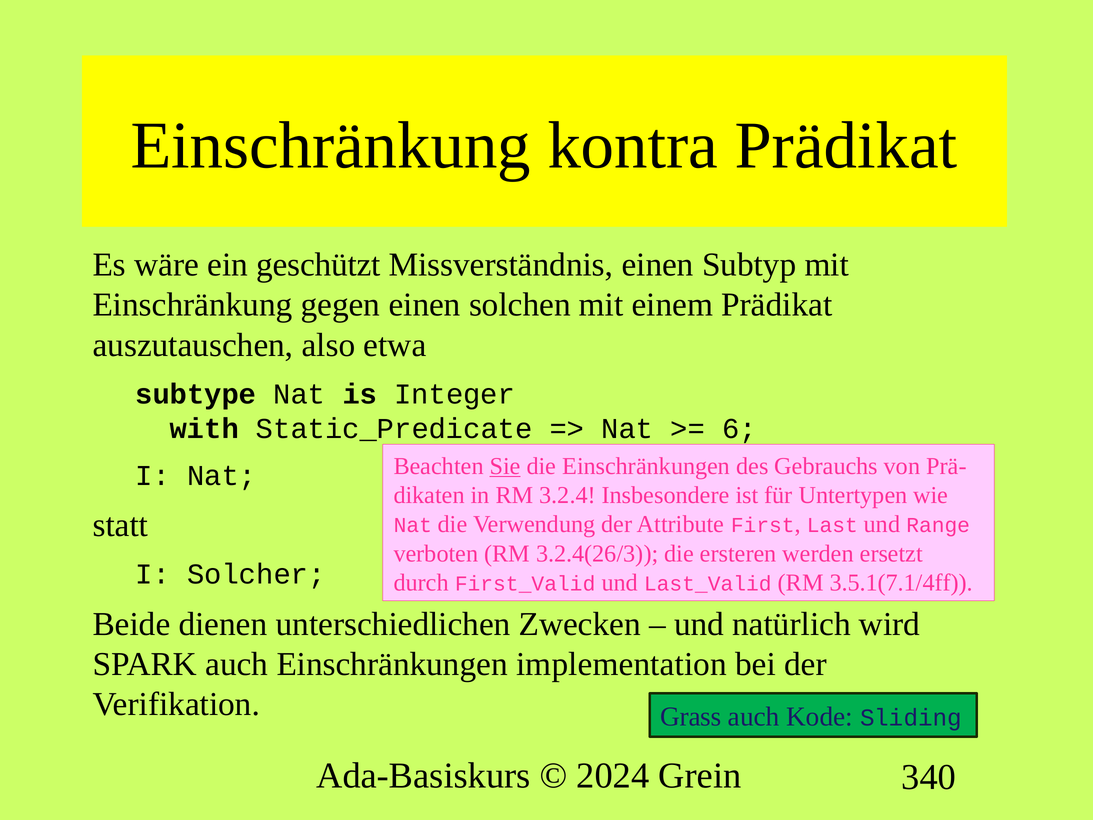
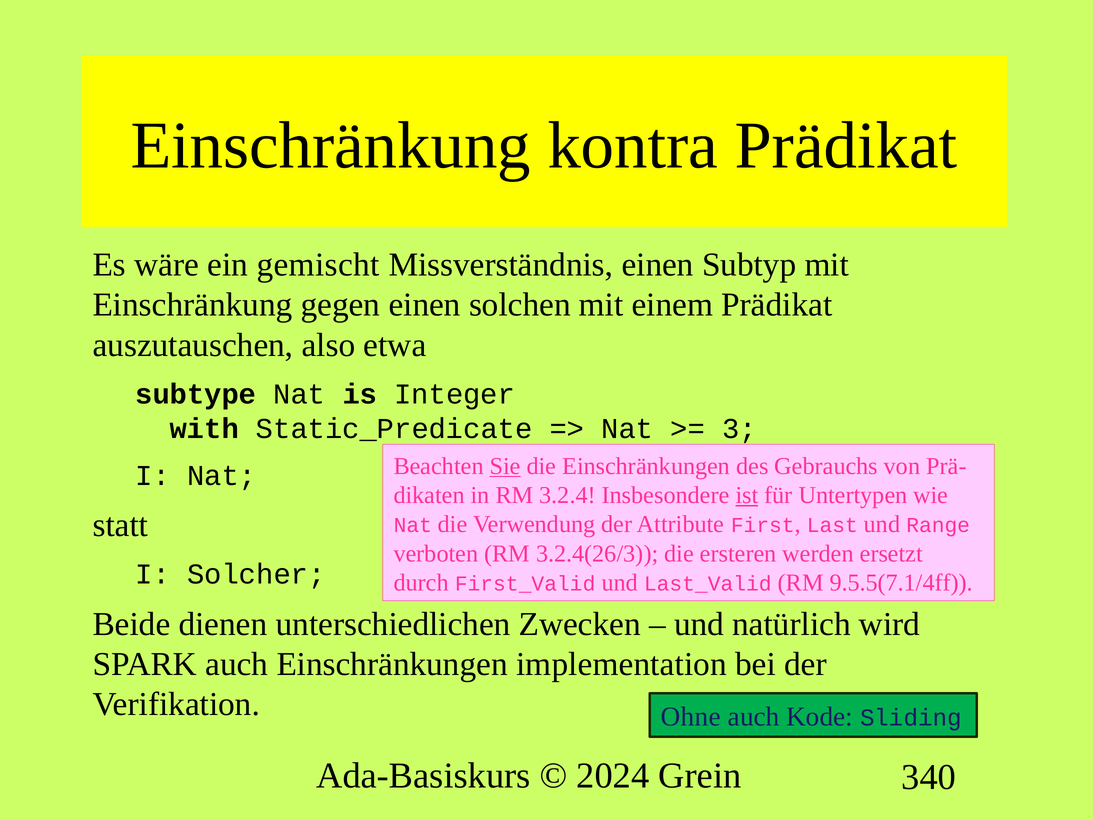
geschützt: geschützt -> gemischt (318, 265)
6: 6 -> 3 (739, 429)
ist underline: none -> present (747, 495)
3.5.1(7.1/4ff: 3.5.1(7.1/4ff -> 9.5.5(7.1/4ff (901, 582)
Grass: Grass -> Ohne (691, 717)
